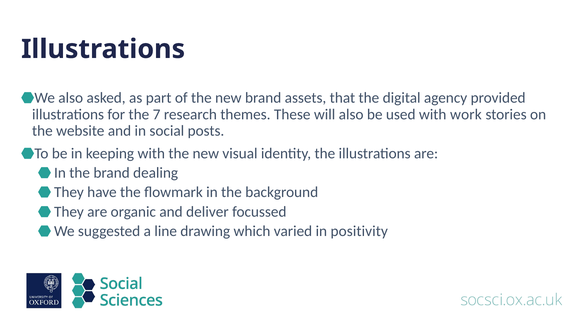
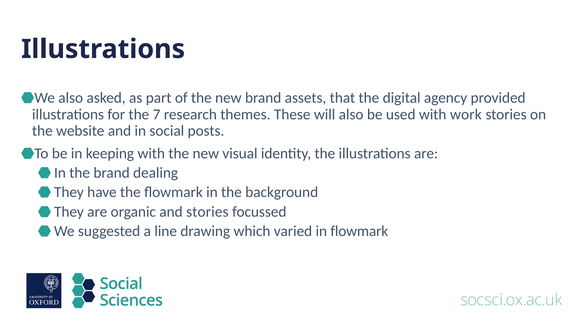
and deliver: deliver -> stories (207, 212)
in positivity: positivity -> flowmark (359, 232)
